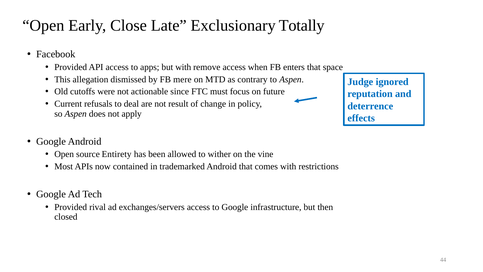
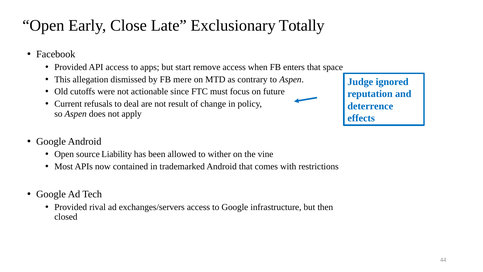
but with: with -> start (183, 67)
Entirety: Entirety -> Liability (117, 154)
